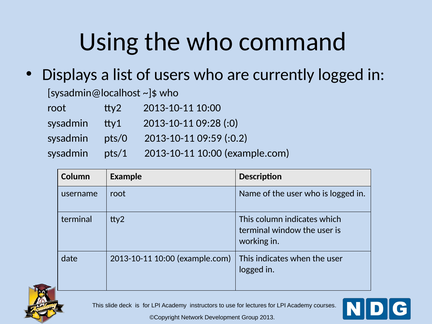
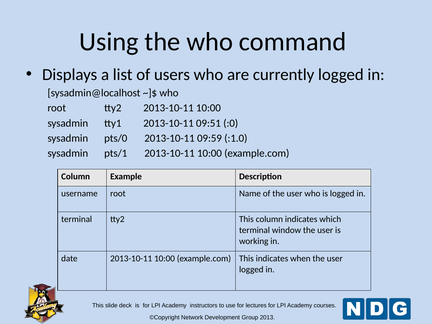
09:28: 09:28 -> 09:51 (208, 123)
:0.2: :0.2 -> :1.0 (236, 138)
